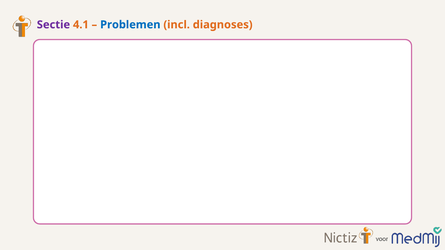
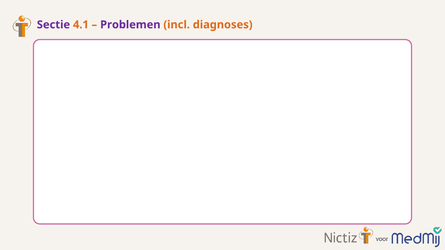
Problemen colour: blue -> purple (130, 25)
